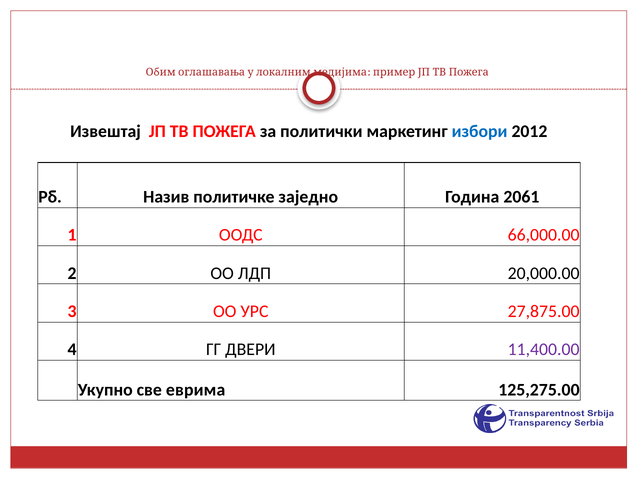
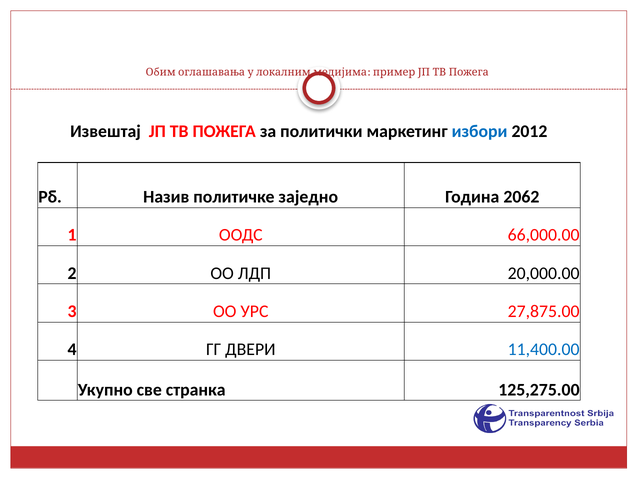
2061: 2061 -> 2062 (521, 197)
11,400.00 colour: purple -> blue (544, 349)
еврима: еврима -> странка (196, 389)
